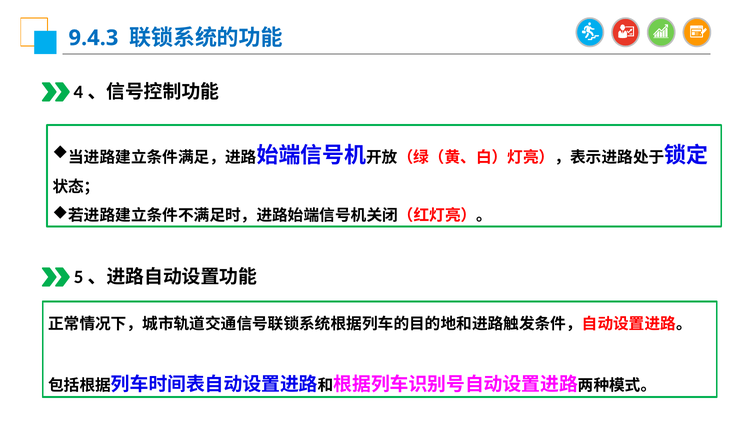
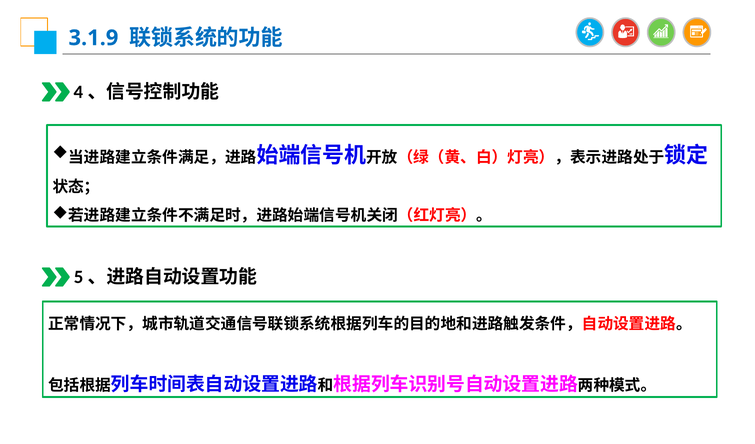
9.4.3: 9.4.3 -> 3.1.9 (93, 38)
